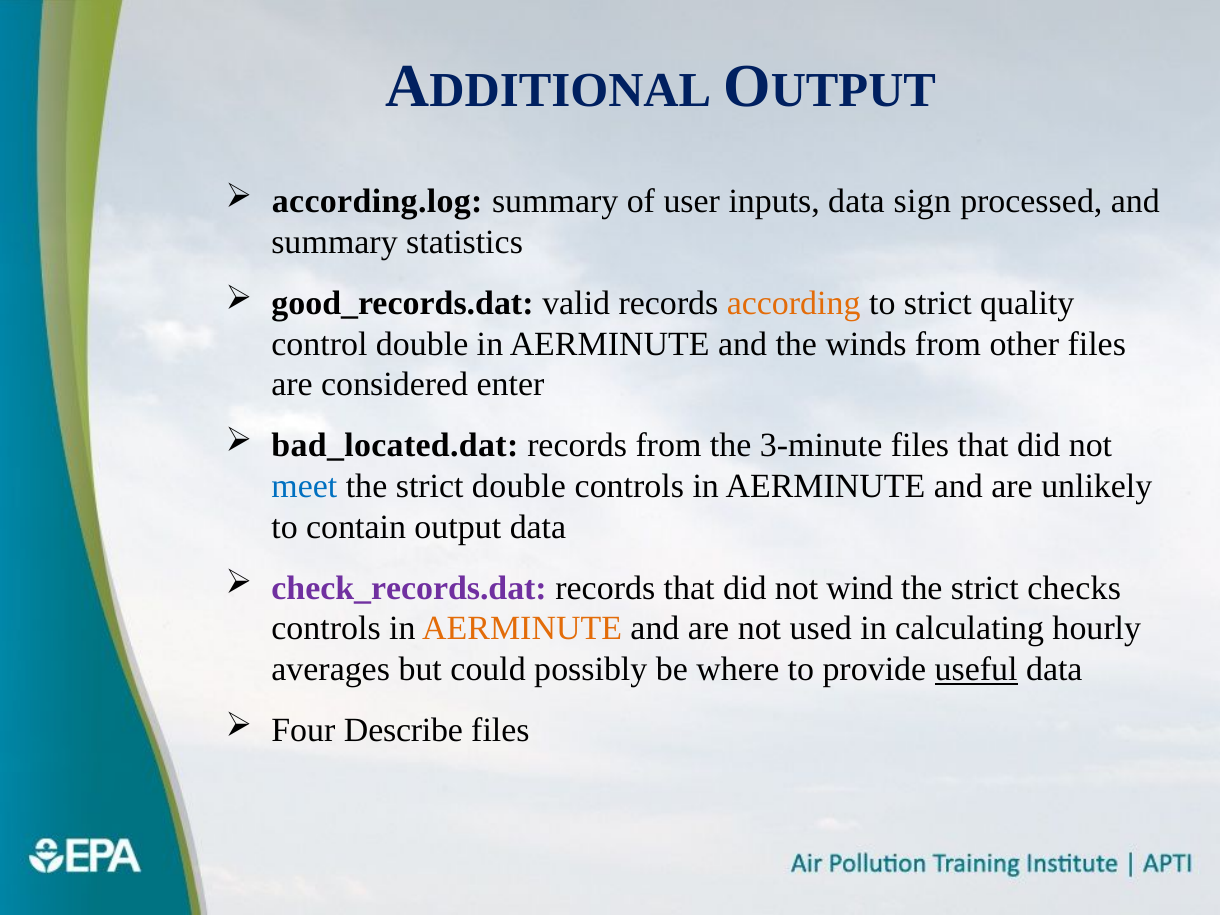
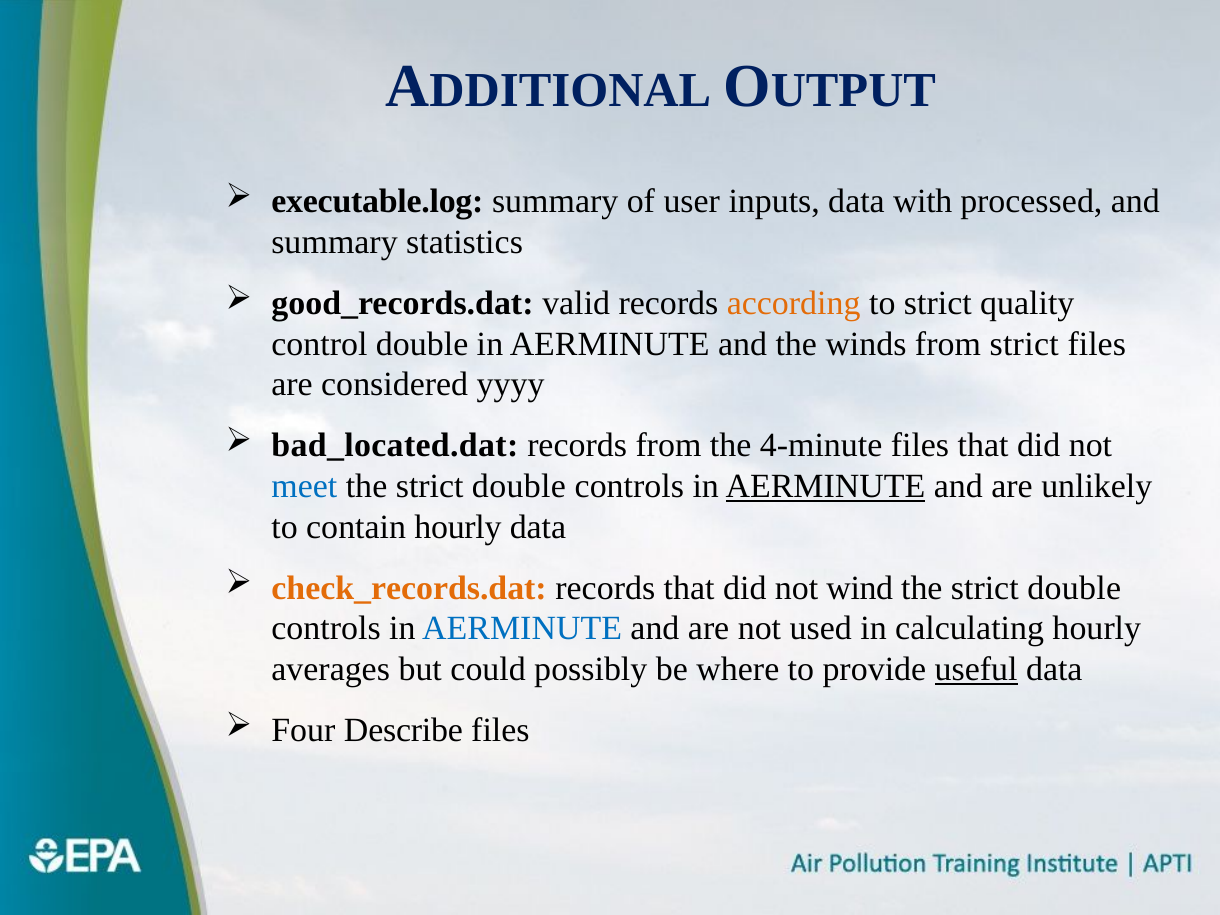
according.log: according.log -> executable.log (377, 202)
sign: sign -> with (923, 202)
from other: other -> strict (1024, 344)
enter: enter -> yyyy (511, 385)
3-minute: 3-minute -> 4-minute (821, 446)
AERMINUTE underline: none -> present (825, 486)
contain output: output -> hourly (458, 527)
check_records.dat colour: purple -> orange (409, 588)
checks: checks -> double (1074, 588)
AERMINUTE colour: orange -> blue (522, 629)
